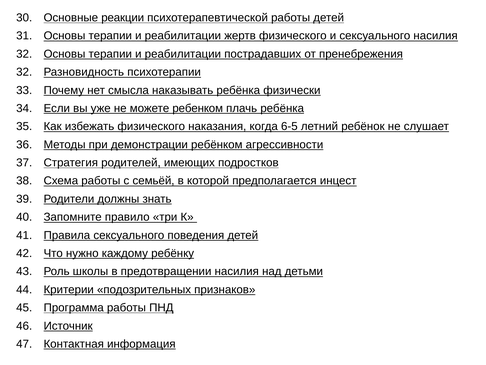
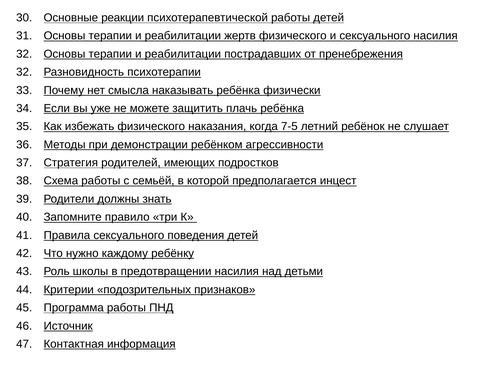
ребенком: ребенком -> защитить (198, 108)
6-5: 6-5 -> 7-5 (289, 126)
